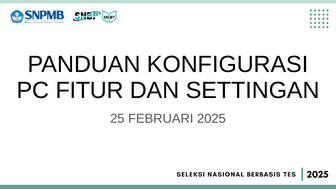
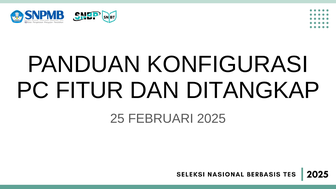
SETTINGAN: SETTINGAN -> DITANGKAP (253, 90)
